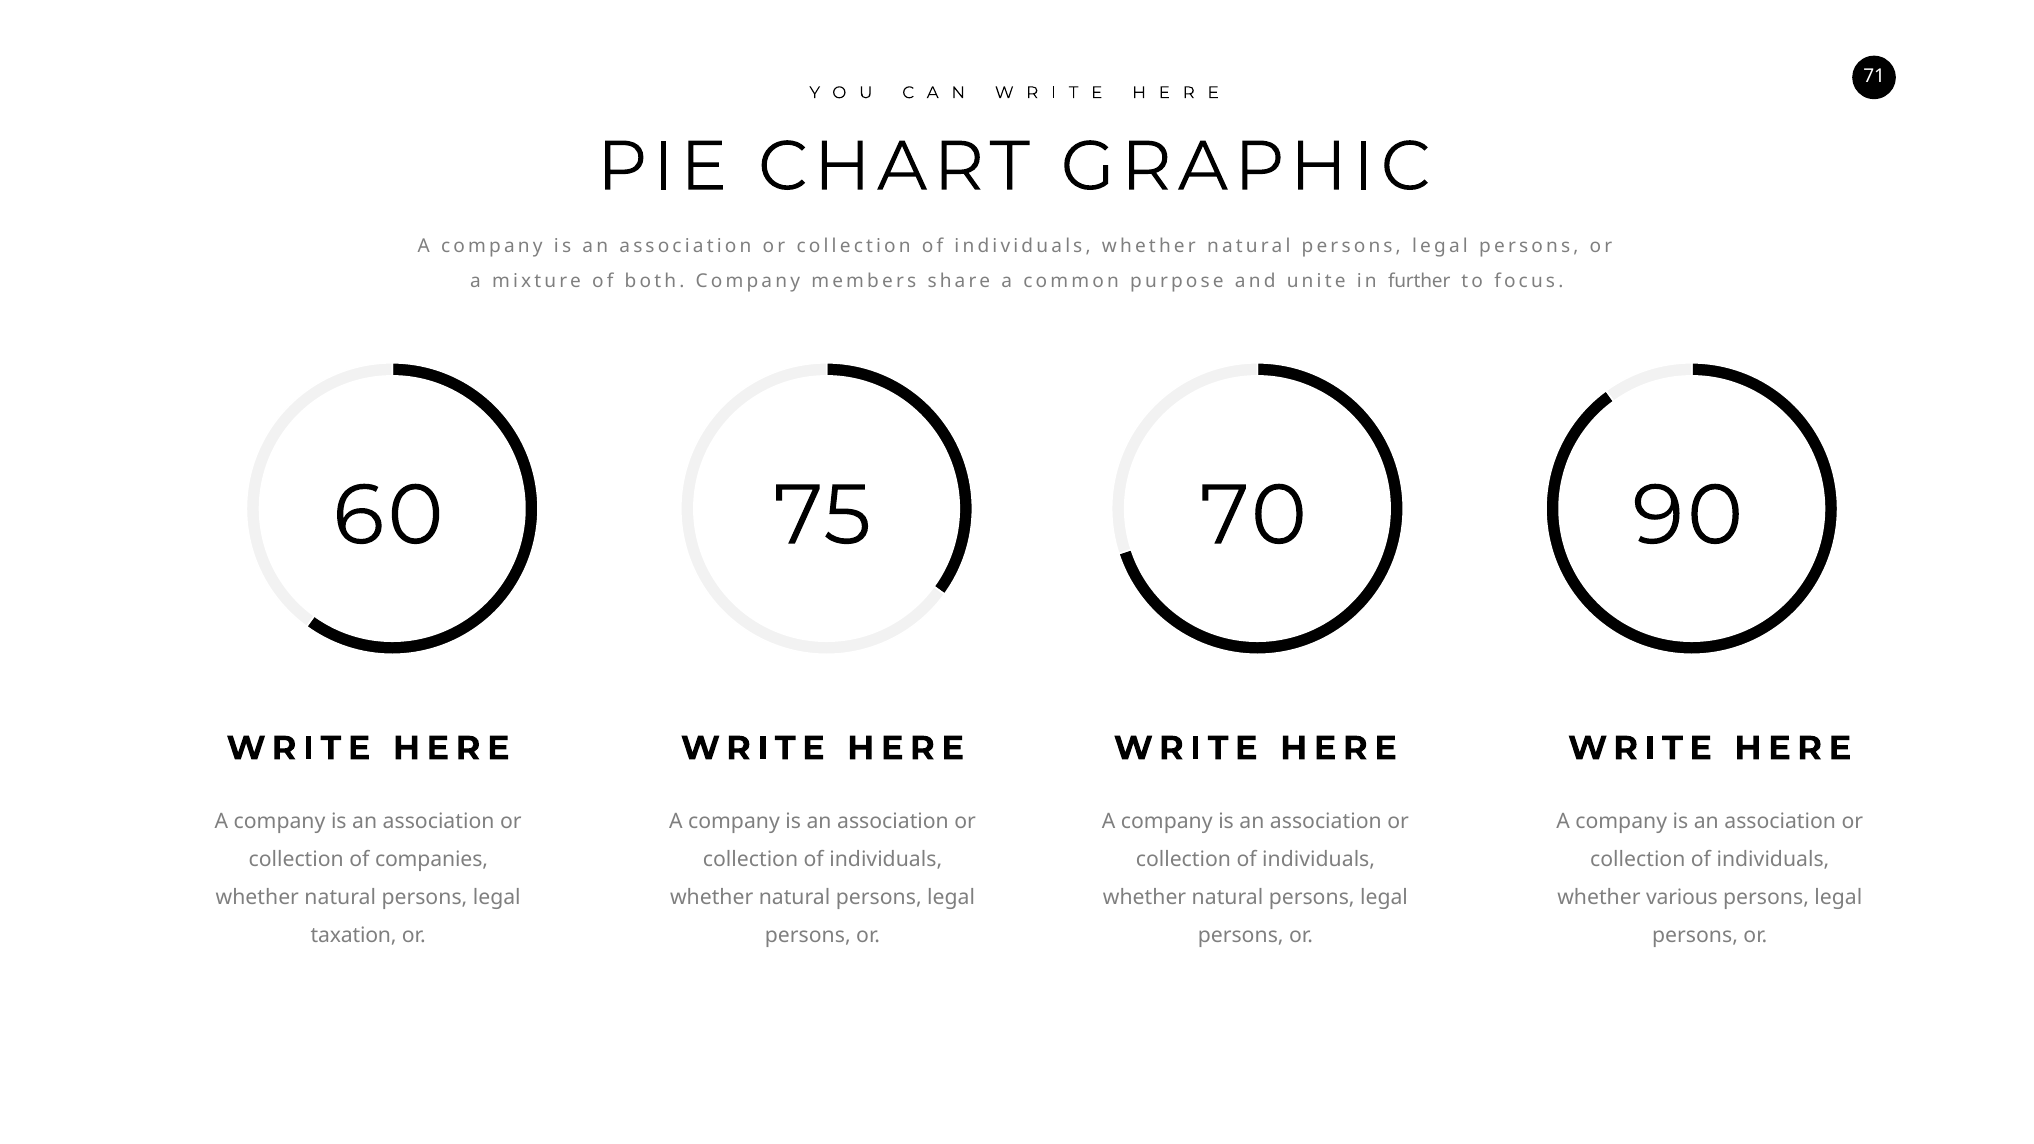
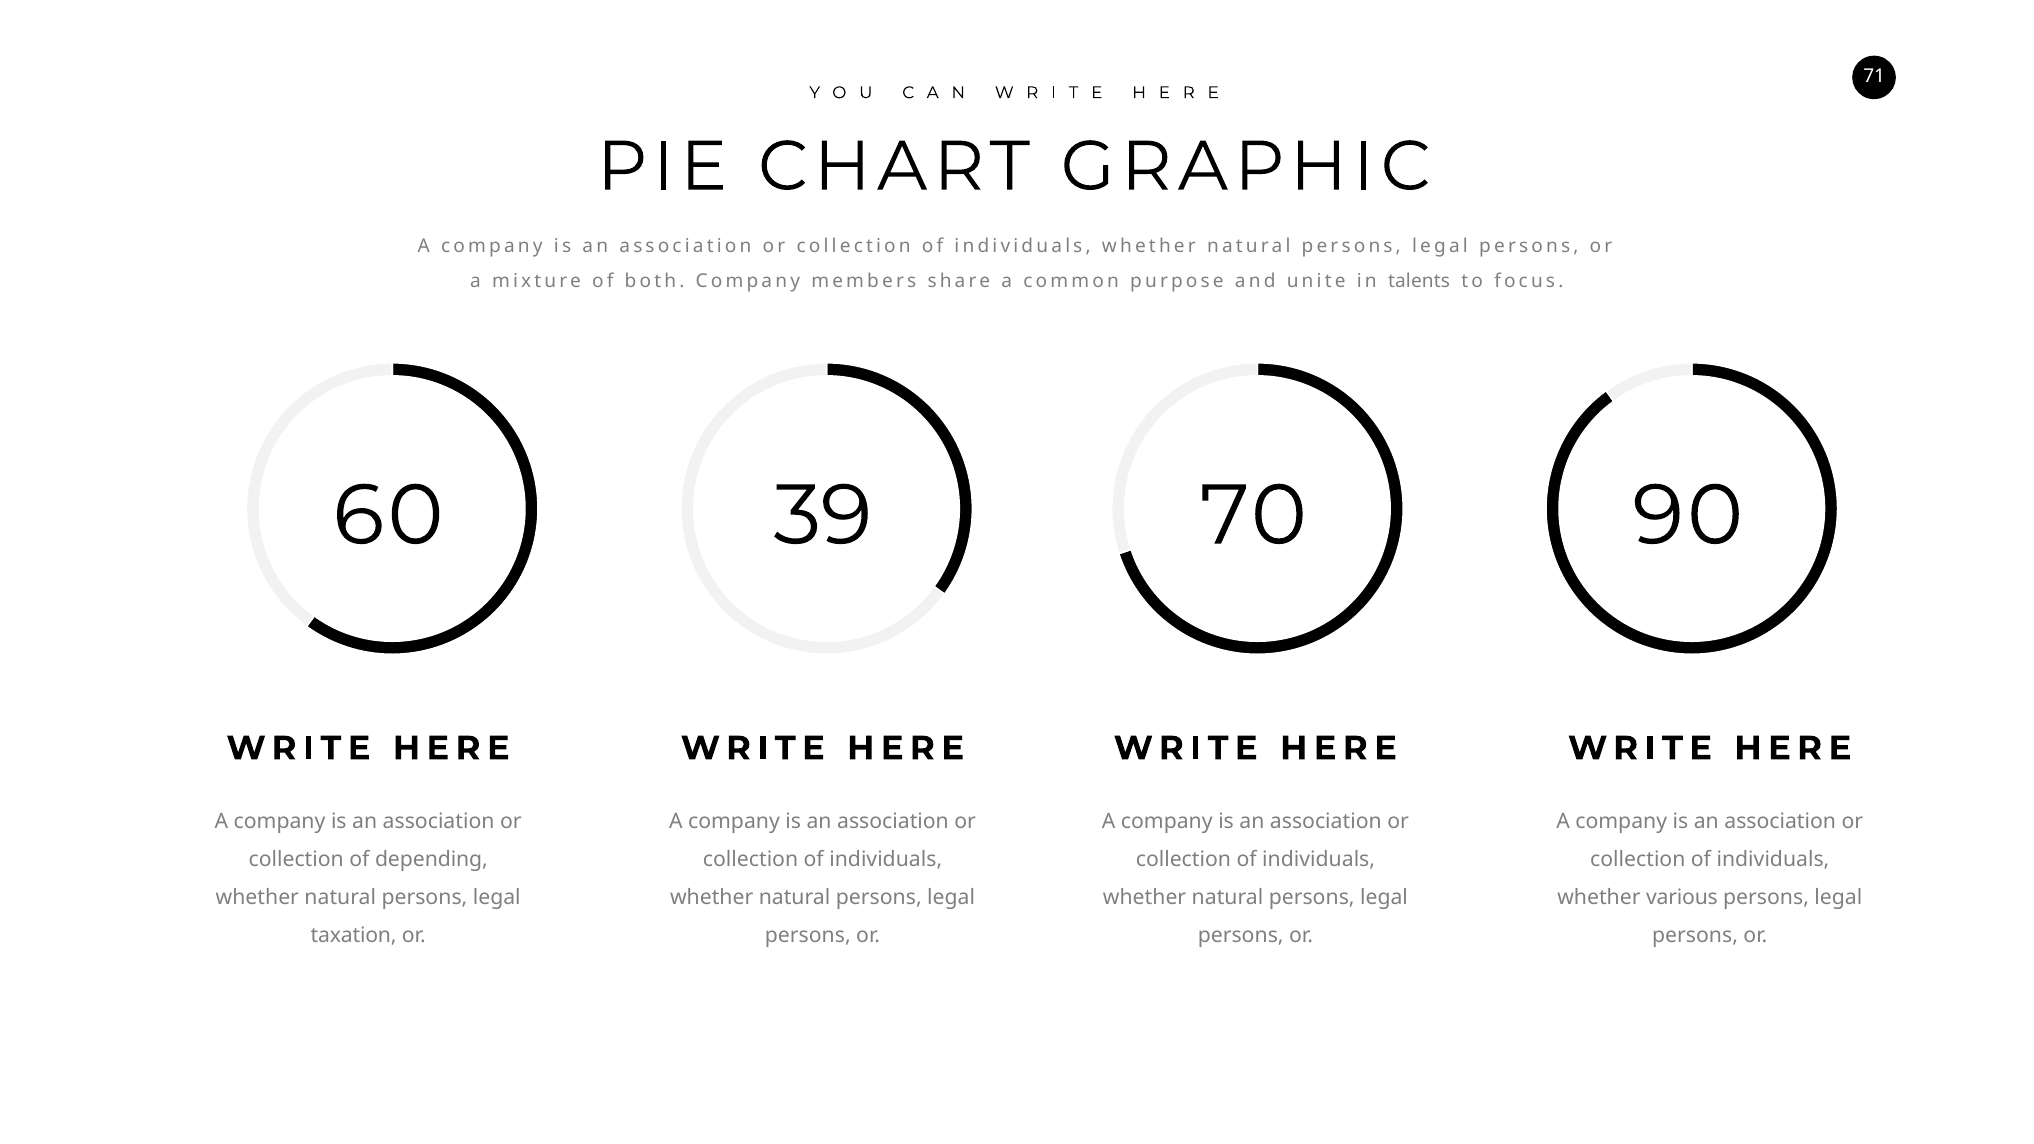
further: further -> talents (1419, 281)
75: 75 -> 39 (823, 516)
companies: companies -> depending (431, 860)
